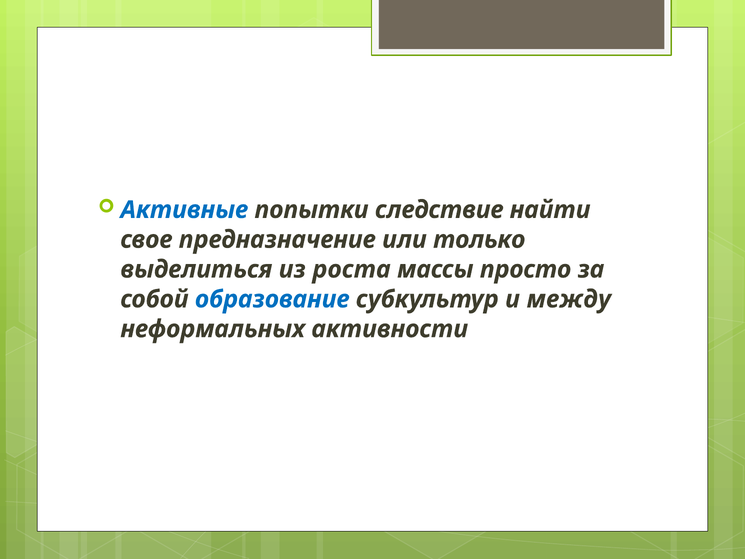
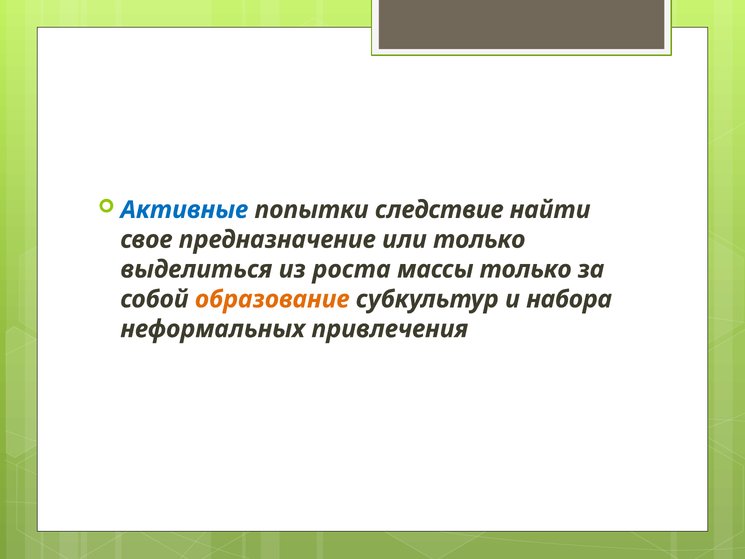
массы просто: просто -> только (526, 269)
образование colour: blue -> orange (272, 299)
между: между -> набора (569, 299)
активности: активности -> привлечения (390, 329)
